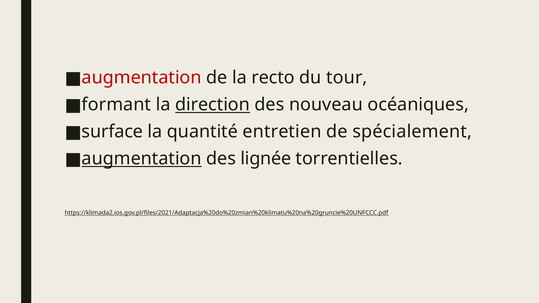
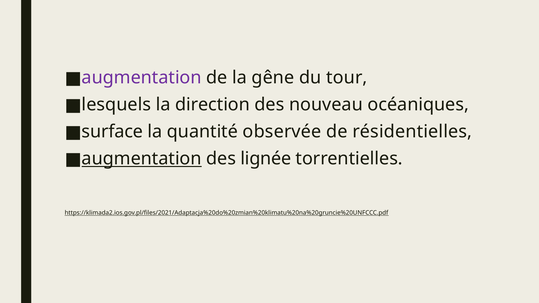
augmentation colour: red -> purple (142, 78)
recto: recto -> gêne (273, 78)
formant: formant -> lesquels (116, 105)
direction underline: present -> none (213, 105)
entretien: entretien -> observée (282, 132)
spécialement: spécialement -> résidentielles (412, 132)
